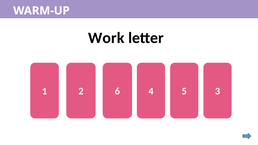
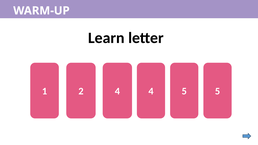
Work: Work -> Learn (106, 38)
2 6: 6 -> 4 (117, 91)
5 3: 3 -> 5 (218, 91)
